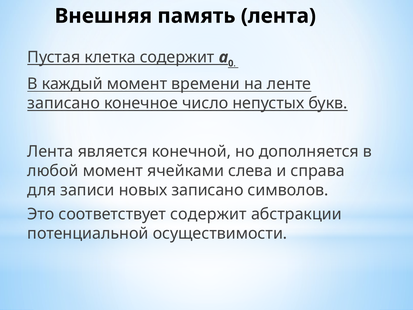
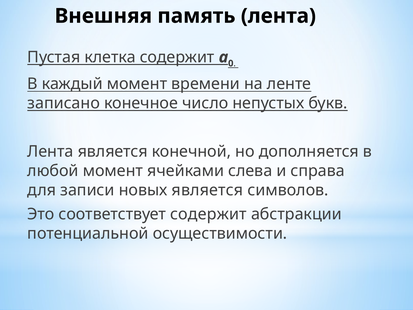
новых записано: записано -> является (207, 190)
